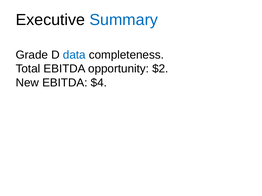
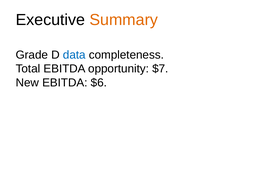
Summary colour: blue -> orange (124, 20)
$2: $2 -> $7 (160, 69)
$4: $4 -> $6 (99, 83)
